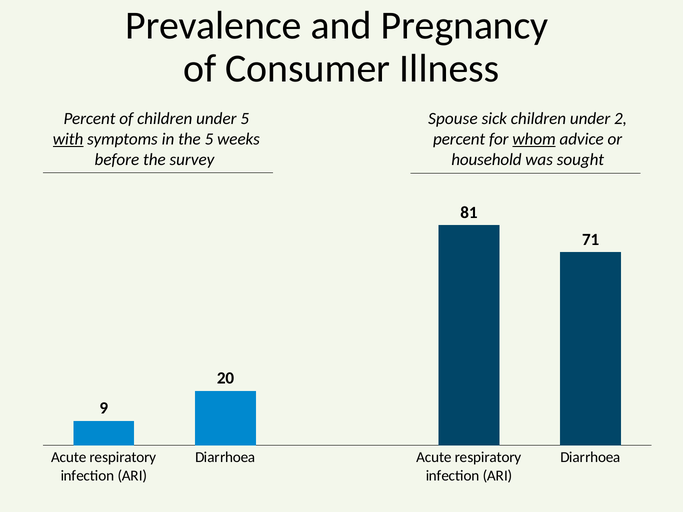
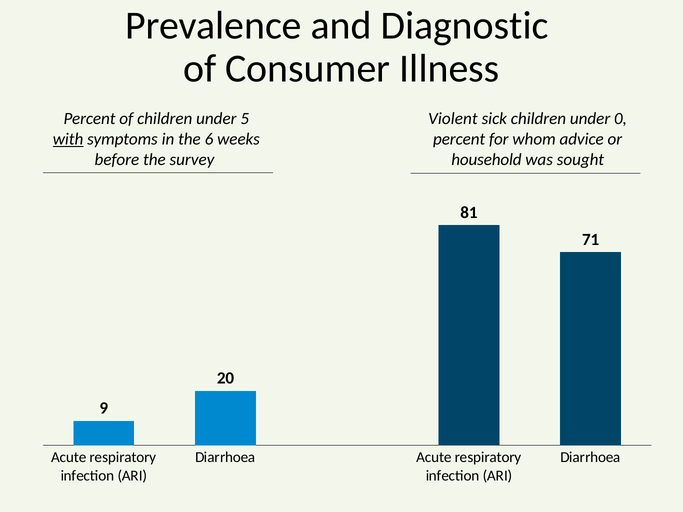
Pregnancy: Pregnancy -> Diagnostic (465, 26)
Spouse: Spouse -> Violent (453, 119)
2: 2 -> 0 (621, 119)
the 5: 5 -> 6 (209, 139)
whom underline: present -> none (534, 139)
